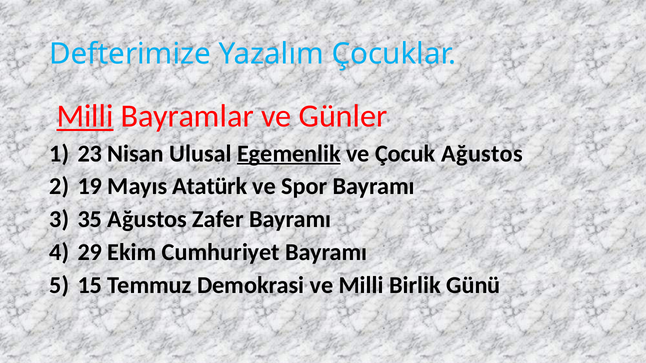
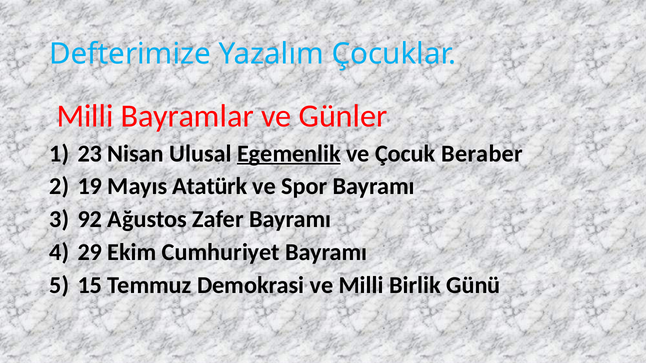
Milli underline: present -> none (85, 116)
Çocuk Ağustos: Ağustos -> Beraber (482, 154)
35: 35 -> 92 (90, 220)
